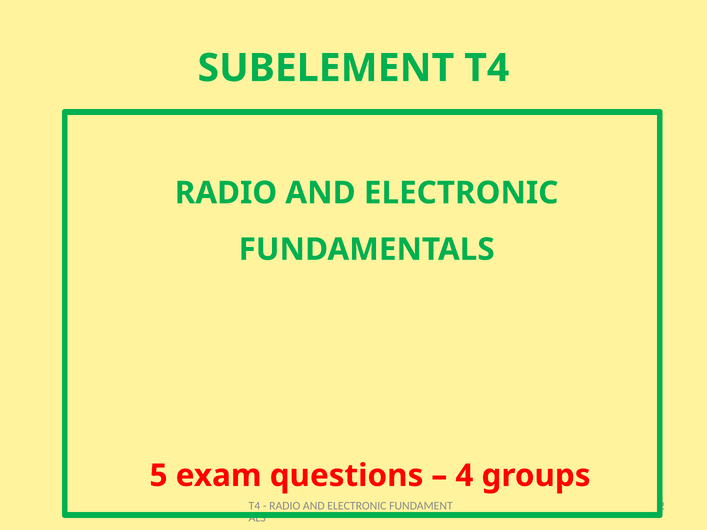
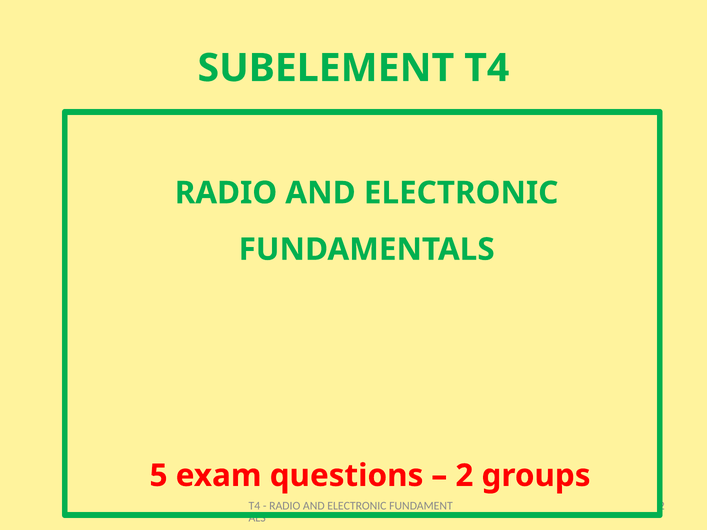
4: 4 -> 2 (464, 476)
